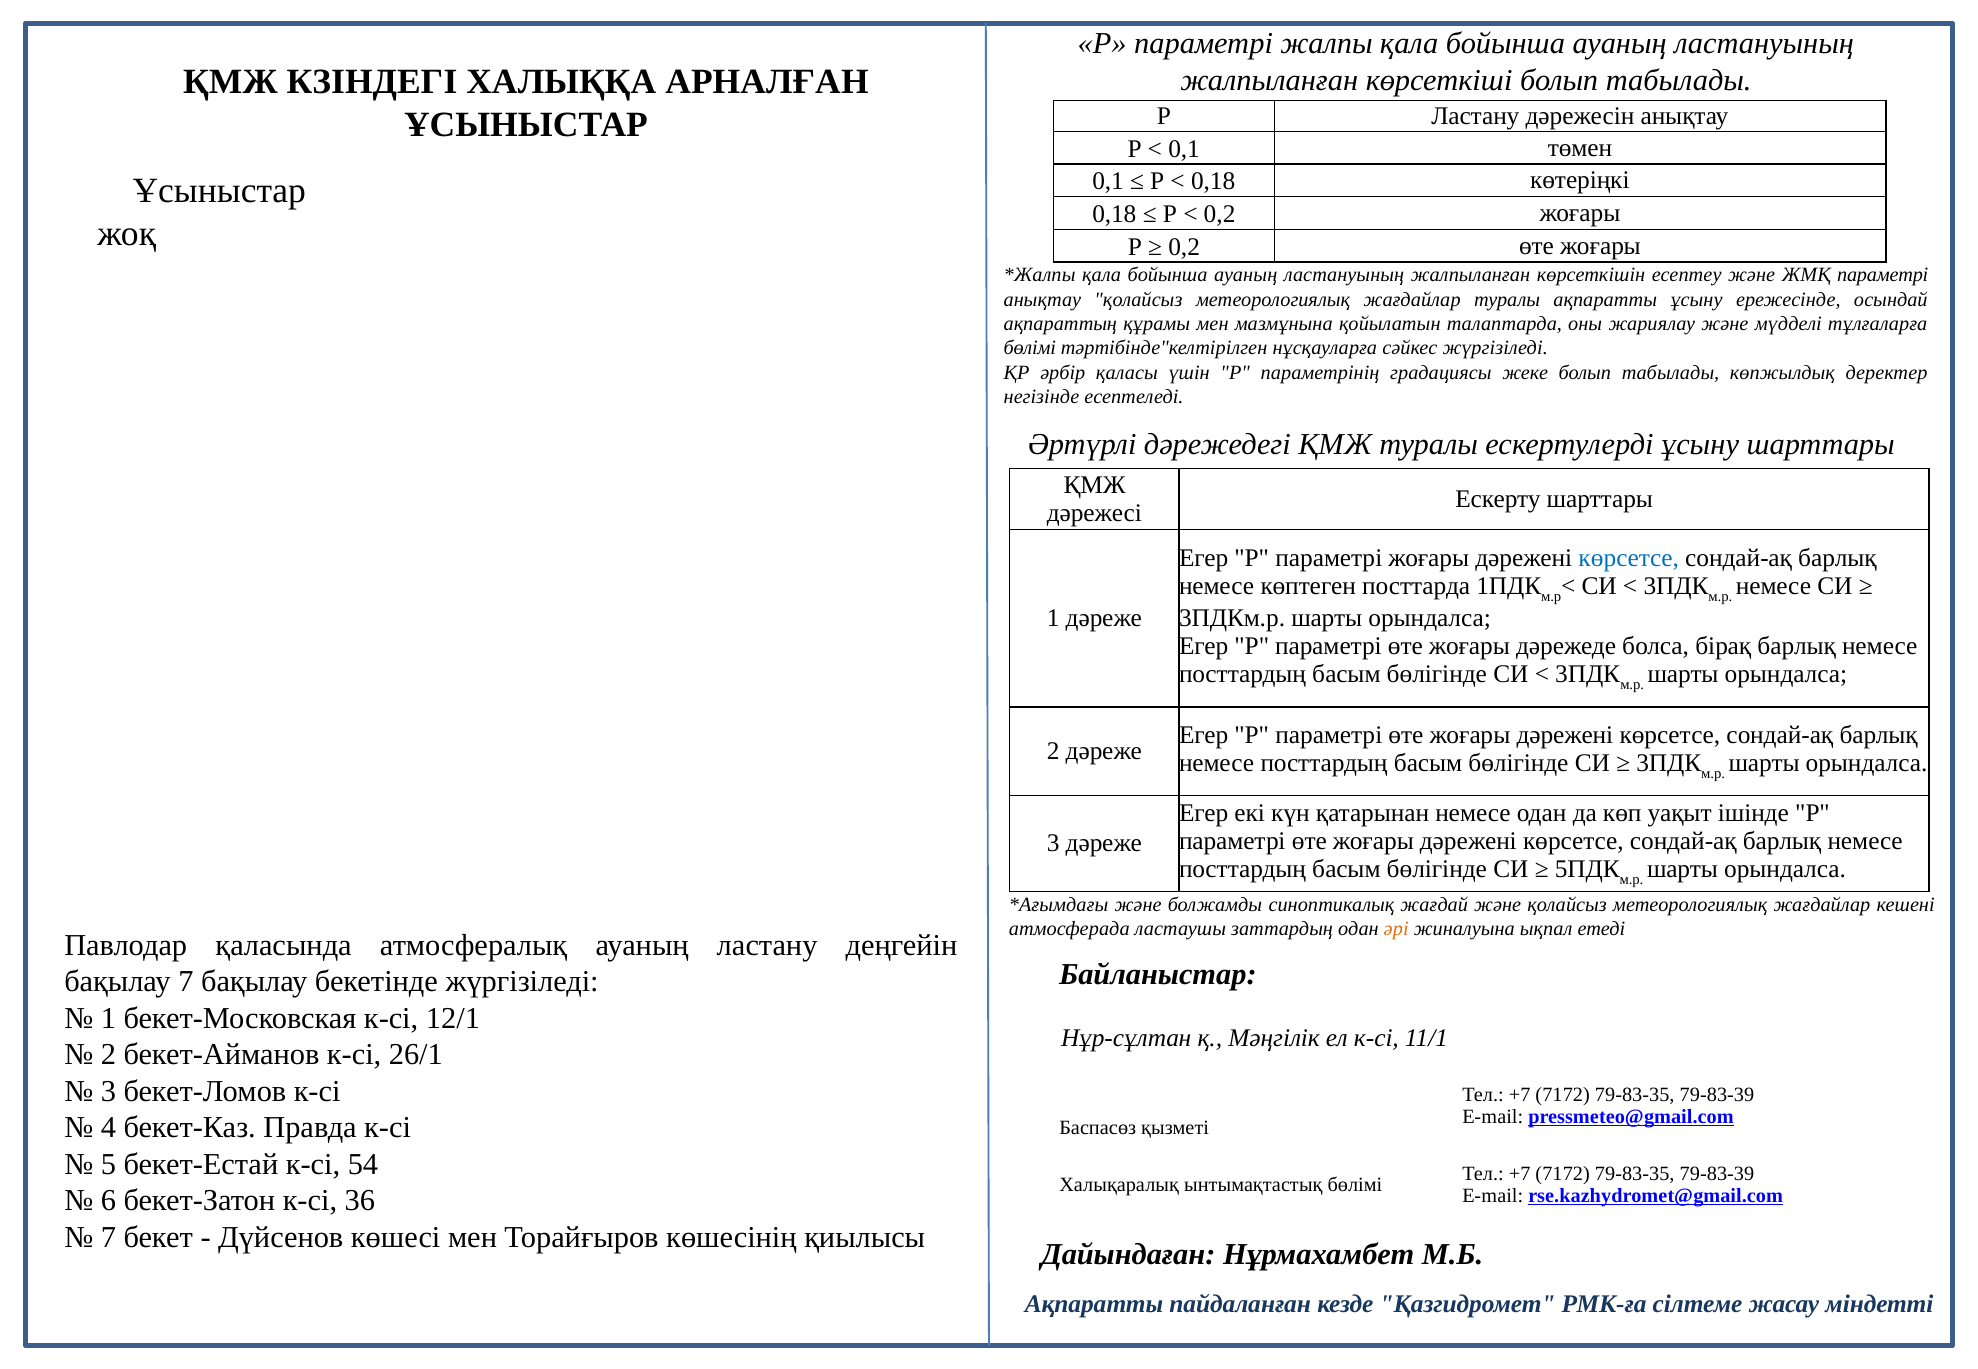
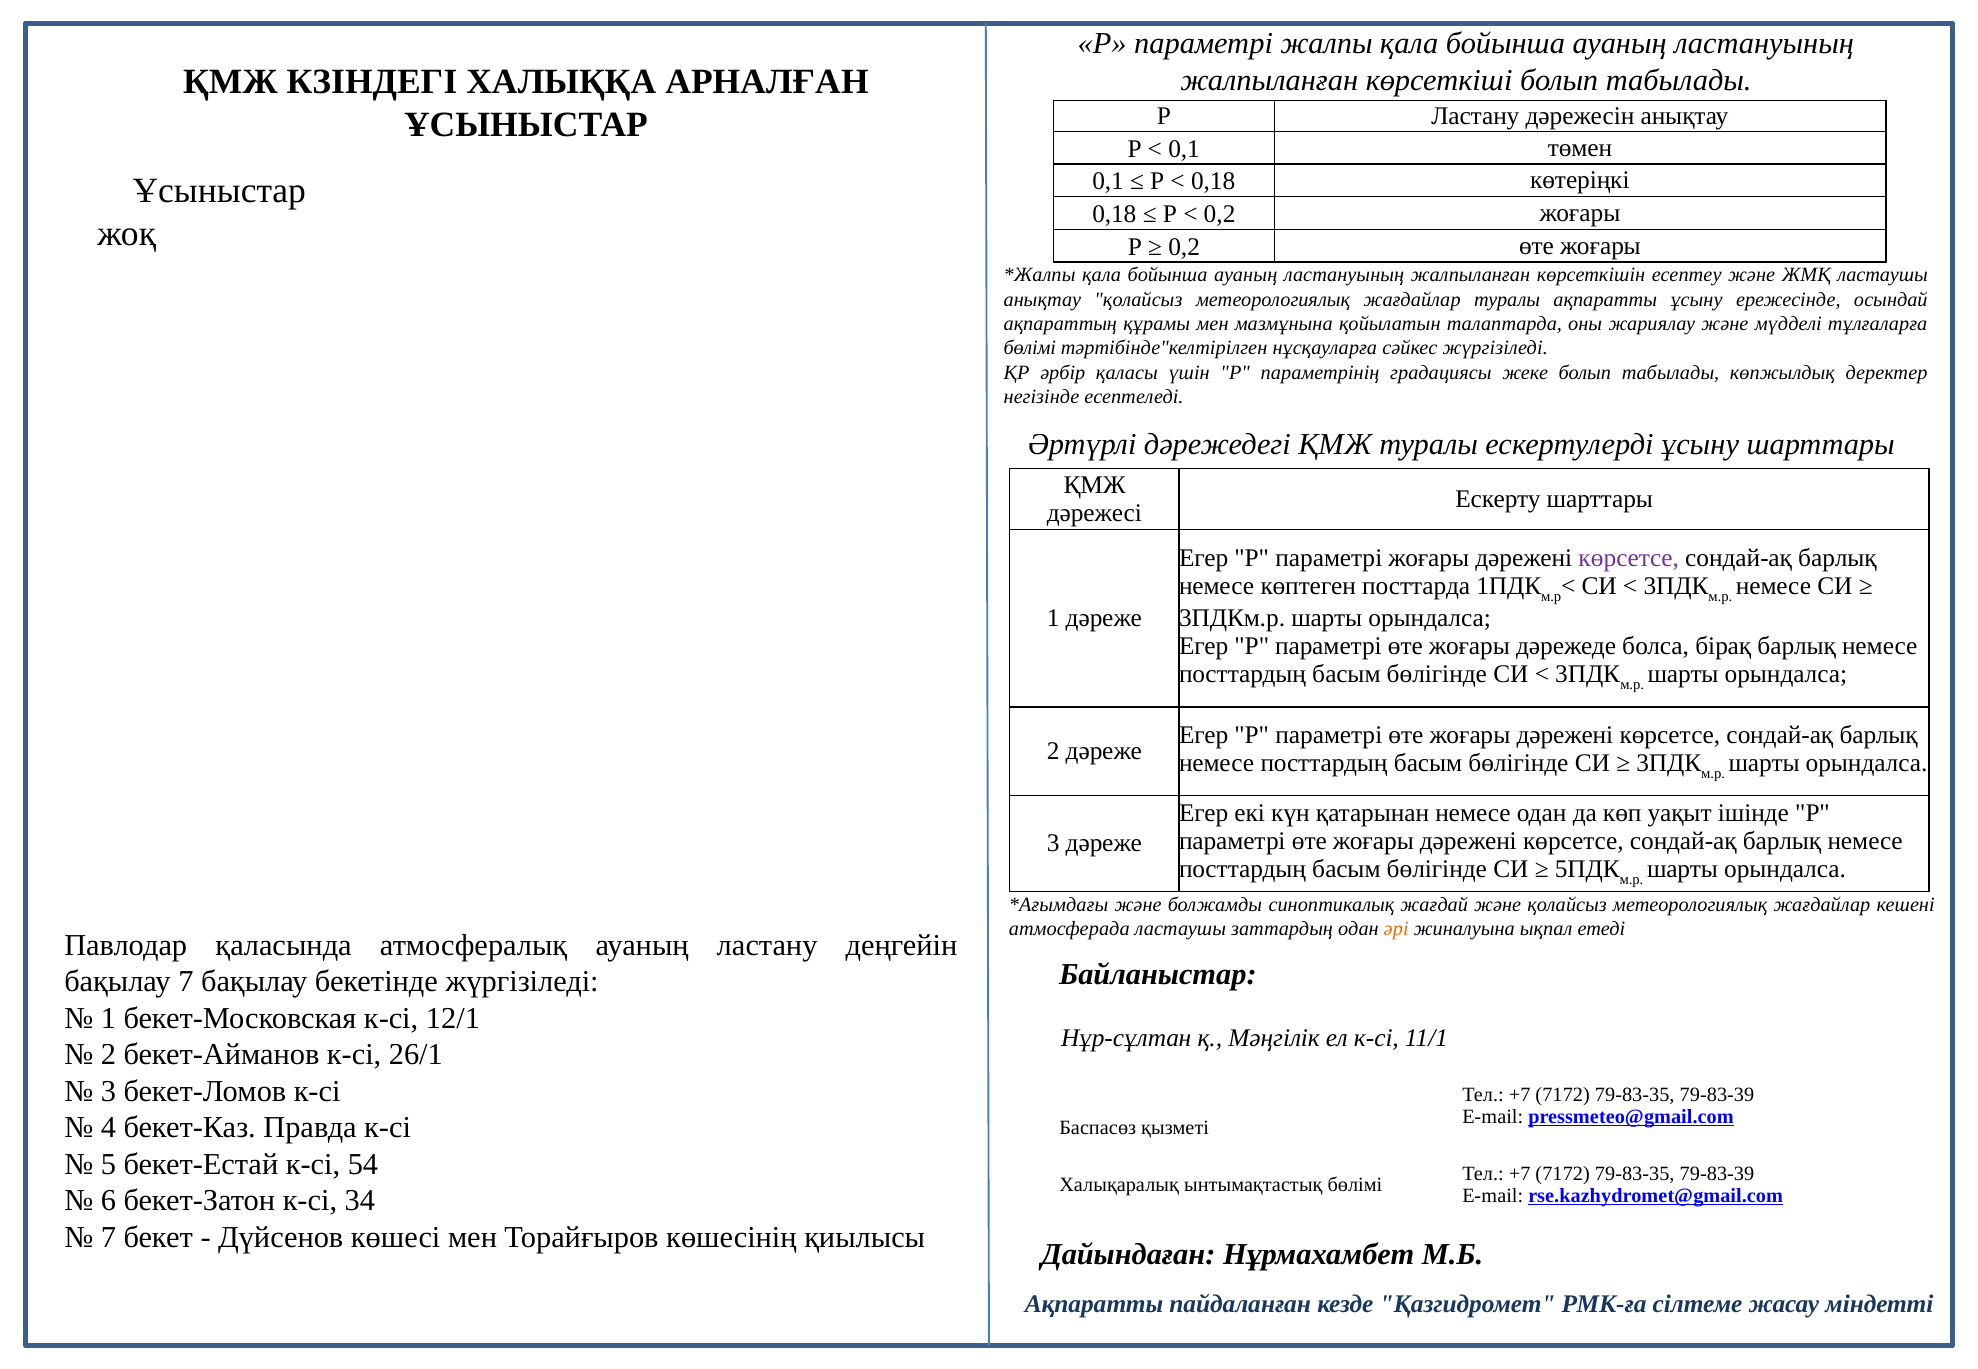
ЖМҚ параметрі: параметрі -> ластаушы (1883, 275)
көрсетсе colour: blue -> purple (1629, 559)
36: 36 -> 34 (360, 1201)
